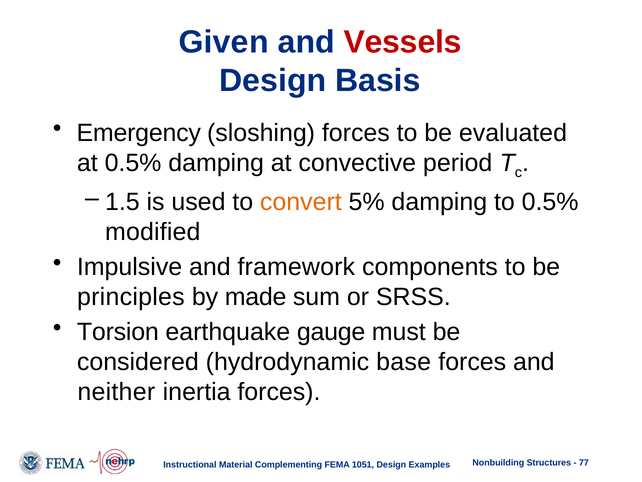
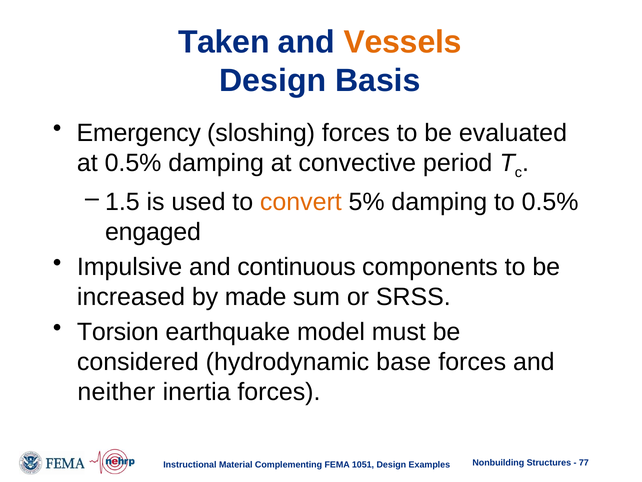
Given: Given -> Taken (224, 42)
Vessels colour: red -> orange (403, 42)
modified: modified -> engaged (153, 232)
framework: framework -> continuous (297, 267)
principles: principles -> increased (131, 297)
gauge: gauge -> model (331, 332)
